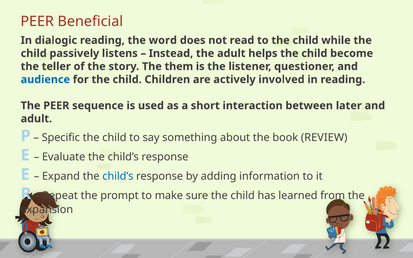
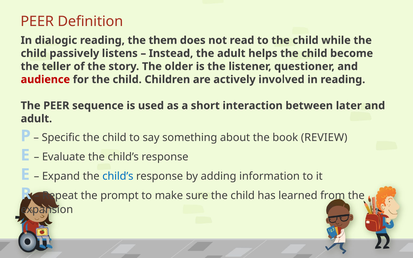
Beneficial: Beneficial -> Definition (90, 22)
word: word -> them (163, 40)
them: them -> older (179, 66)
audience colour: blue -> red (45, 80)
